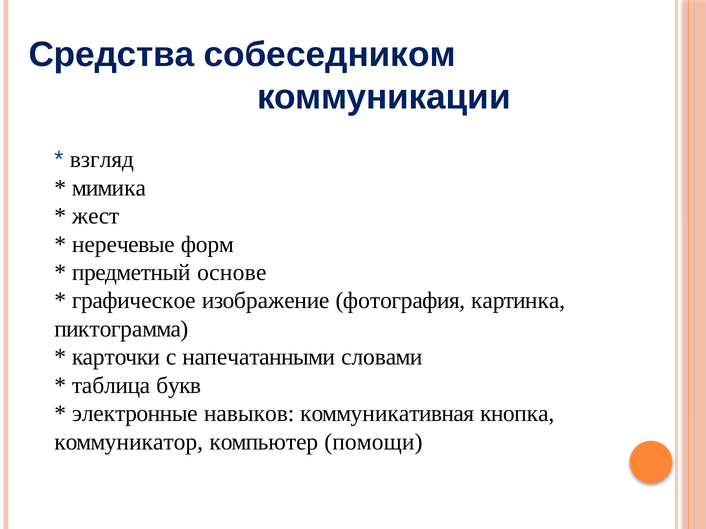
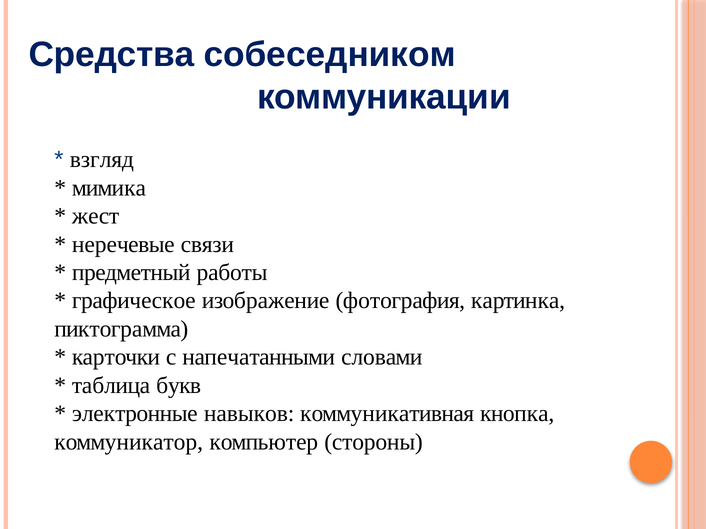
форм: форм -> связи (207, 245)
основе: основе -> работы (232, 273)
помощи: помощи -> стороны (374, 442)
